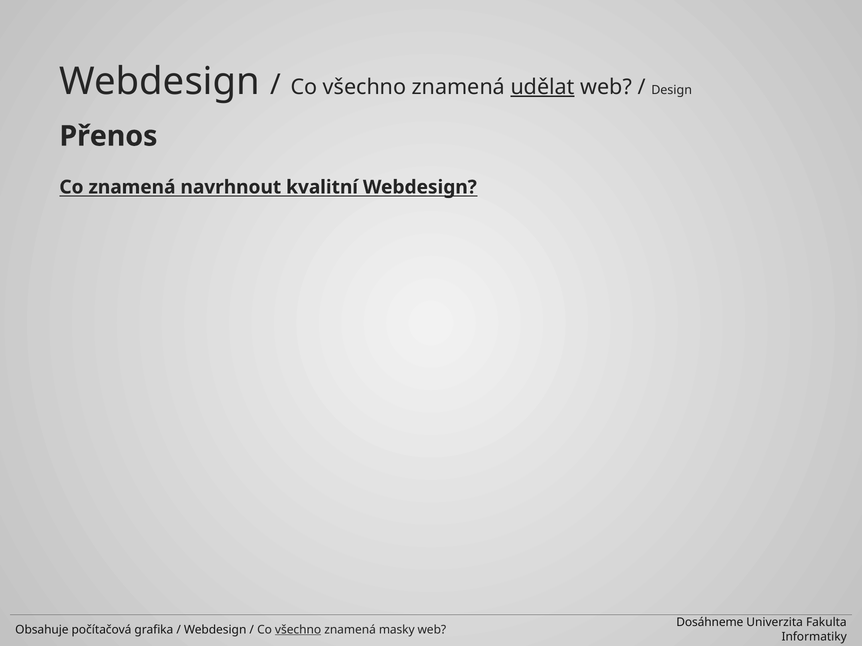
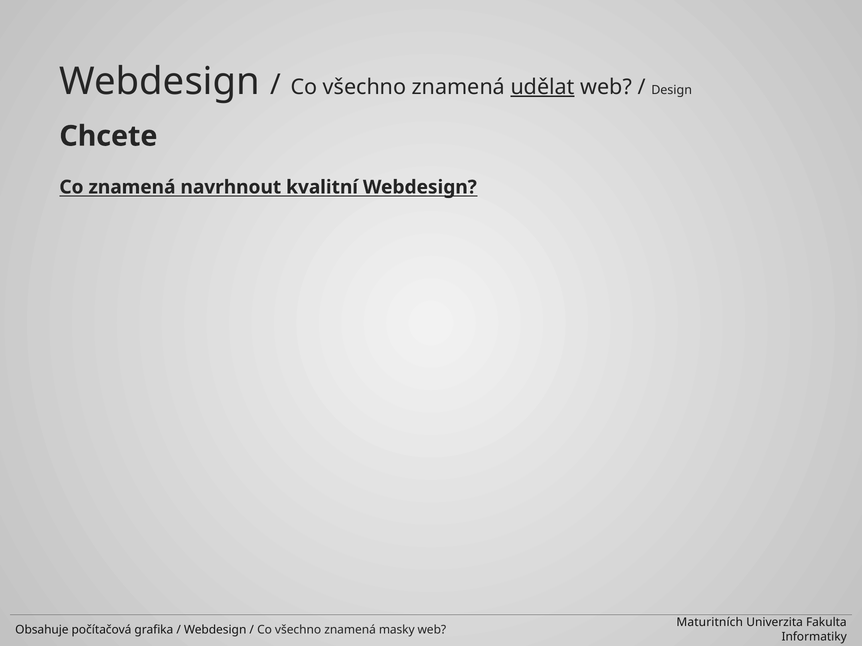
Přenos: Přenos -> Chcete (108, 136)
Dosáhneme: Dosáhneme -> Maturitních (710, 623)
všechno underline: present -> none (298, 630)
